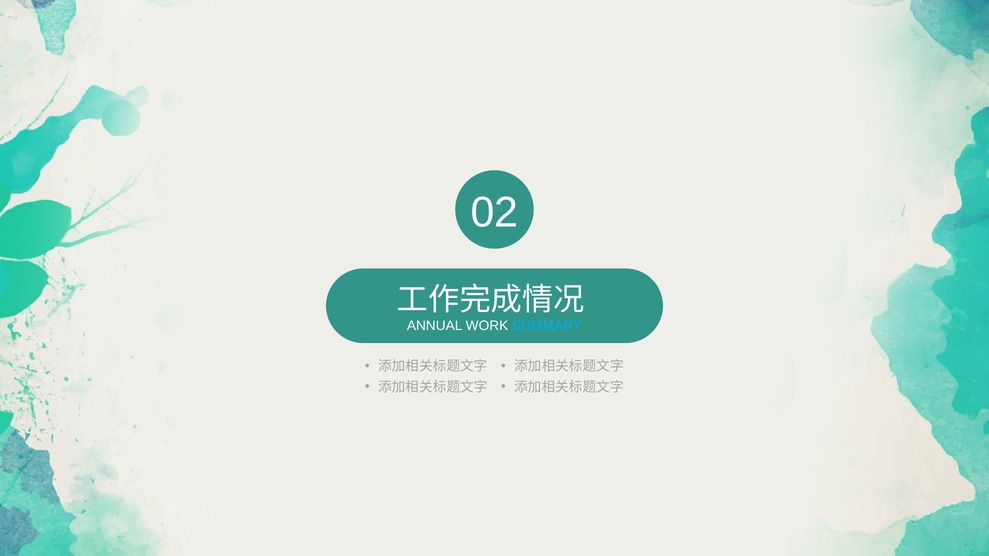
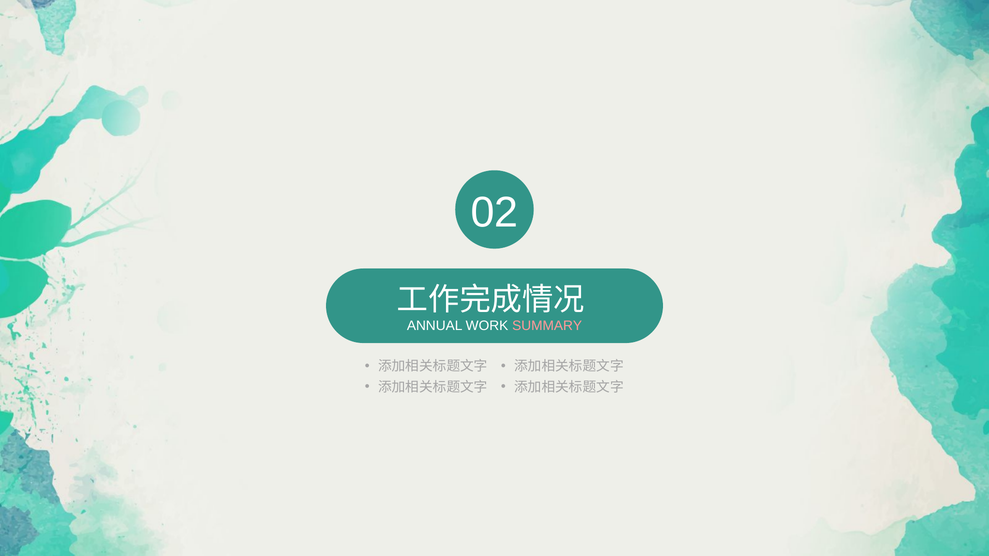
SUMMARY colour: light blue -> pink (547, 326)
